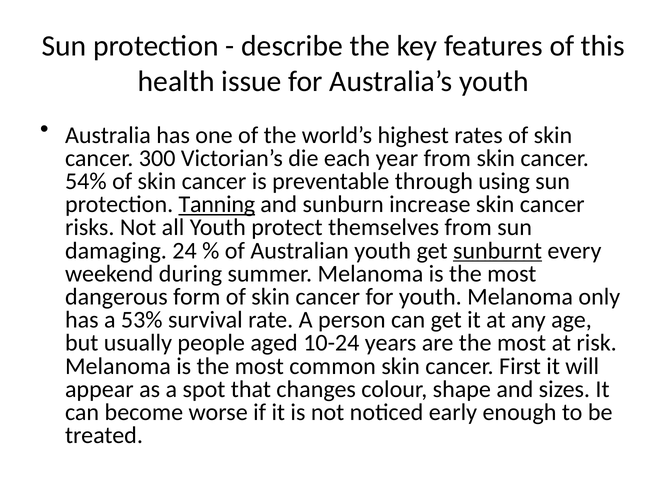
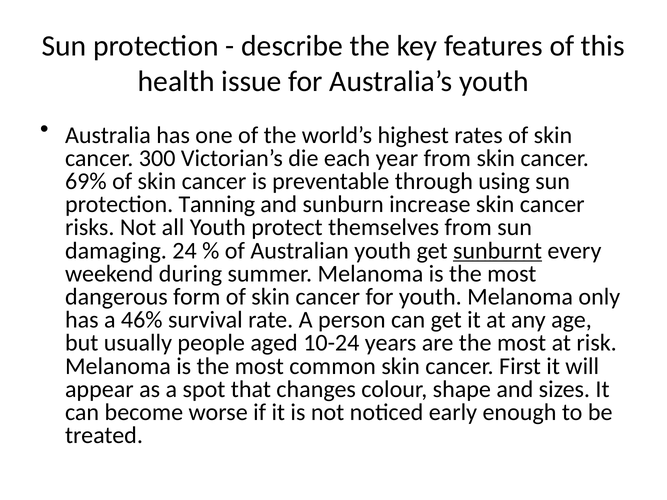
54%: 54% -> 69% (86, 181)
Tanning underline: present -> none (217, 205)
53%: 53% -> 46% (142, 320)
